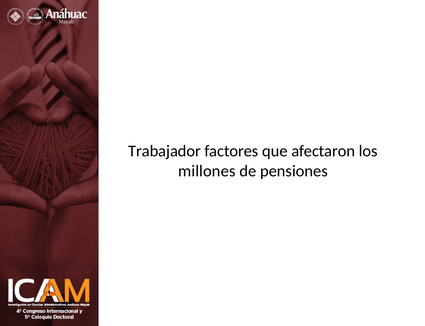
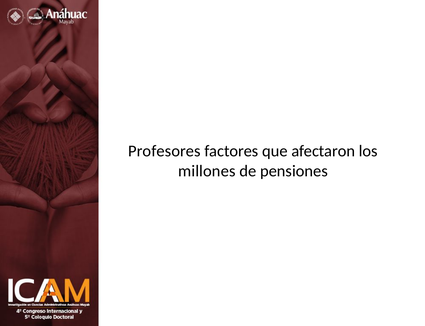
Trabajador: Trabajador -> Profesores (164, 151)
